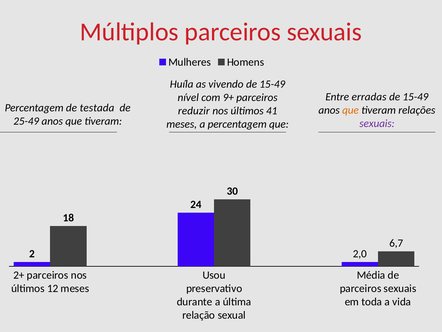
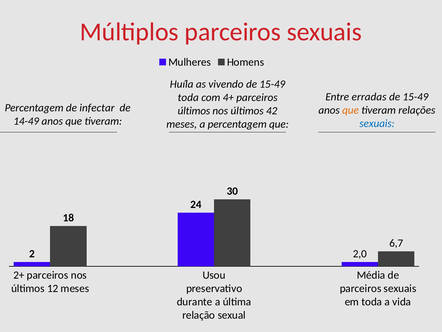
nível: nível -> toda (188, 97)
9+: 9+ -> 4+ (228, 97)
testada: testada -> infectar (97, 108)
reduzir: reduzir -> últimos (194, 111)
41: 41 -> 42 (272, 111)
25-49: 25-49 -> 14-49 (26, 121)
sexuais colour: purple -> blue (377, 123)
